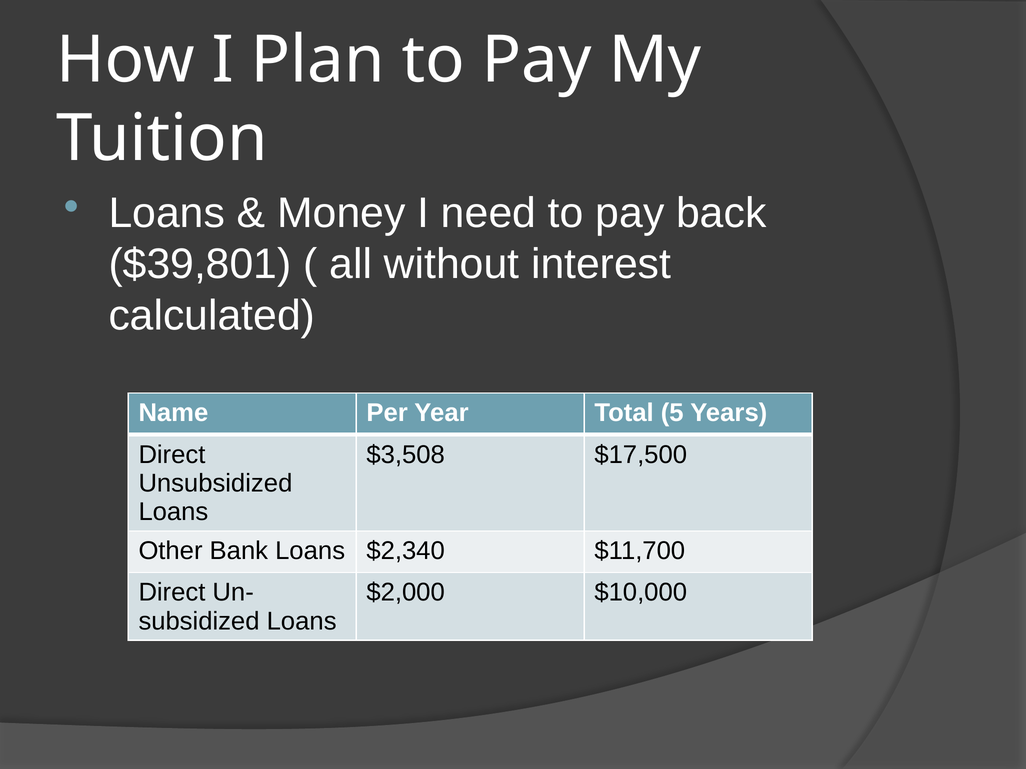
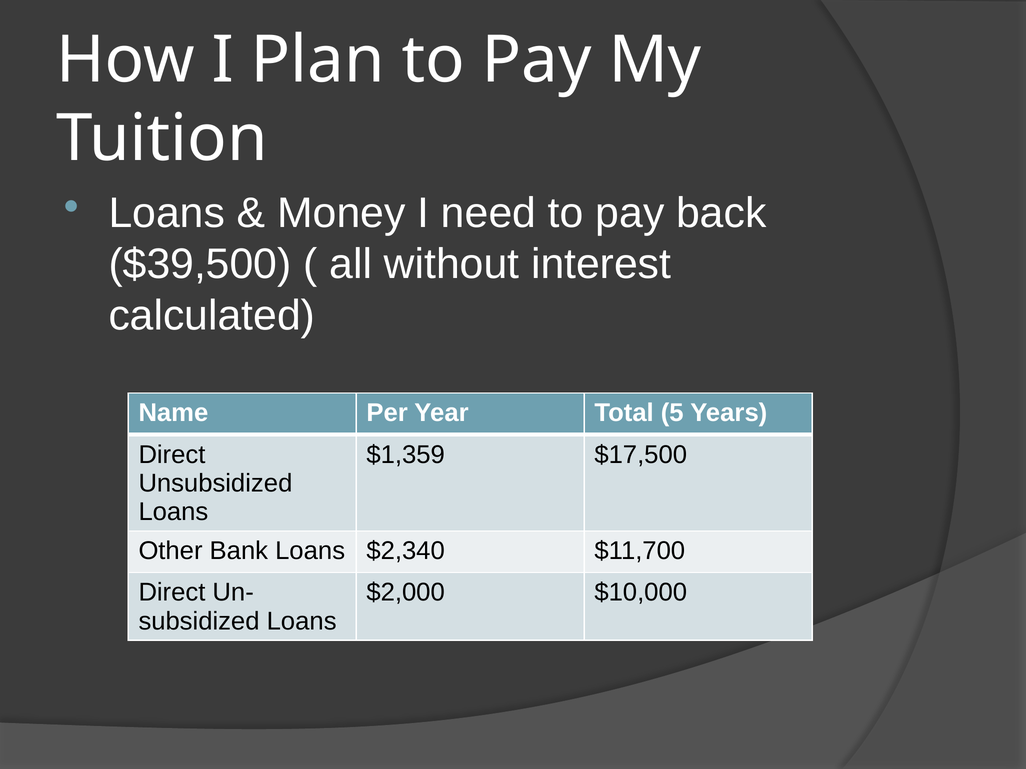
$39,801: $39,801 -> $39,500 (200, 265)
$3,508: $3,508 -> $1,359 (406, 455)
